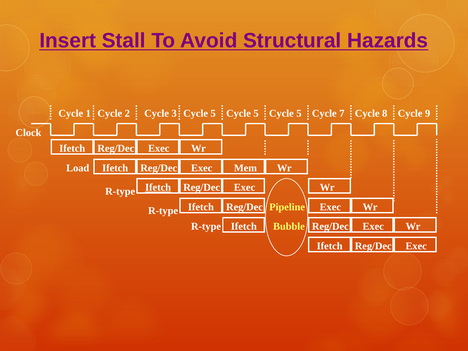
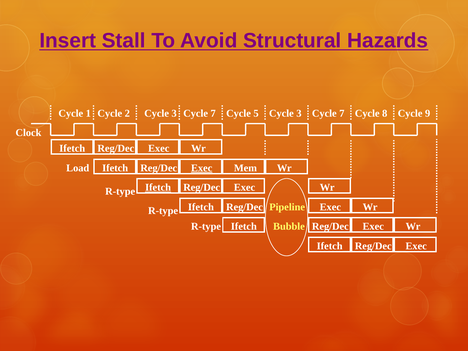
5: 5 -> 7 (213, 113)
5: 5 -> 3 (299, 113)
Exec underline: none -> present (202, 168)
